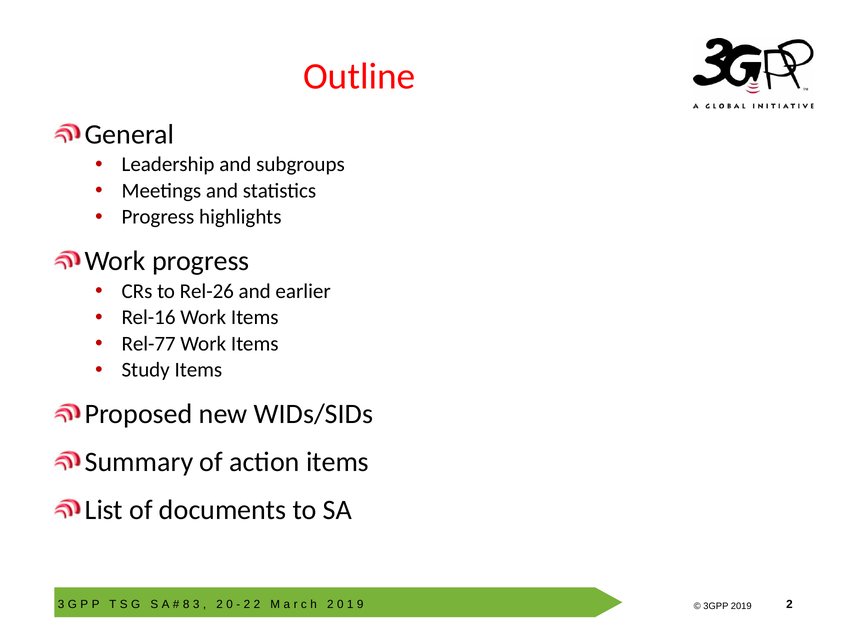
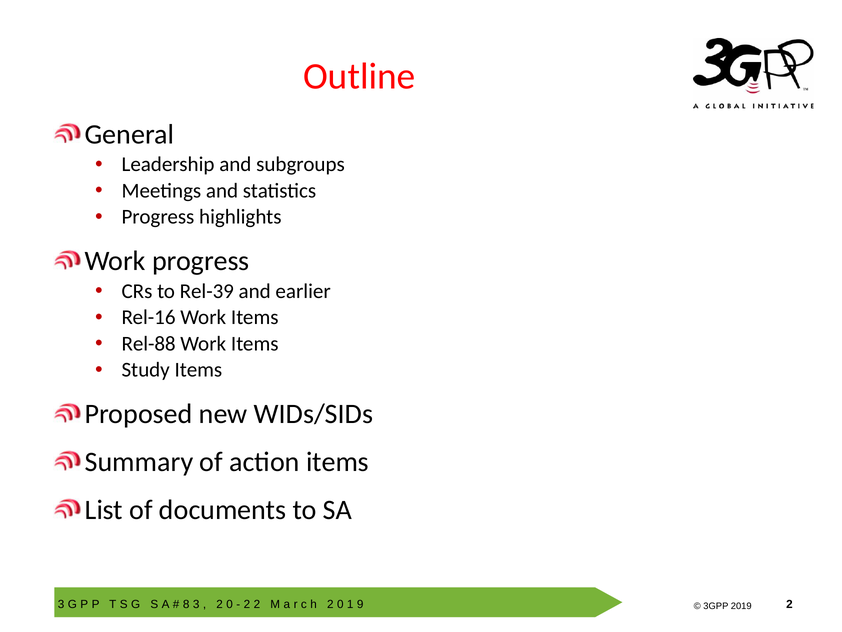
Rel-26: Rel-26 -> Rel-39 (207, 291)
Rel-77: Rel-77 -> Rel-88 (149, 343)
